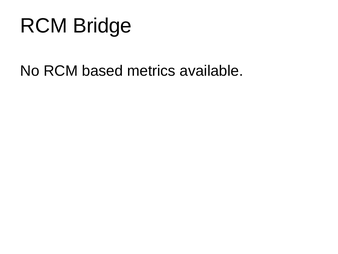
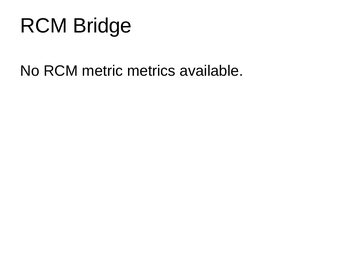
based: based -> metric (102, 71)
